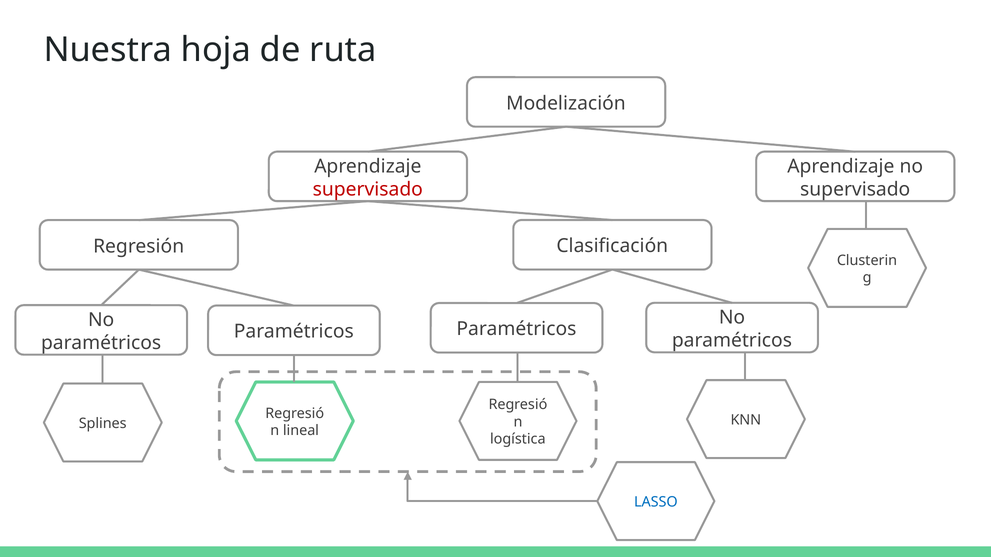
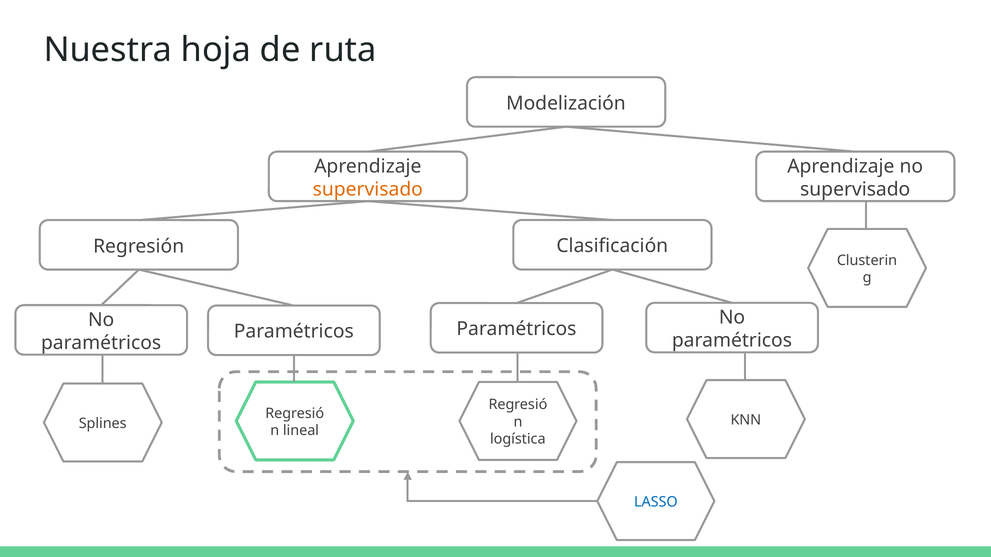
supervisado colour: red -> orange (368, 189)
